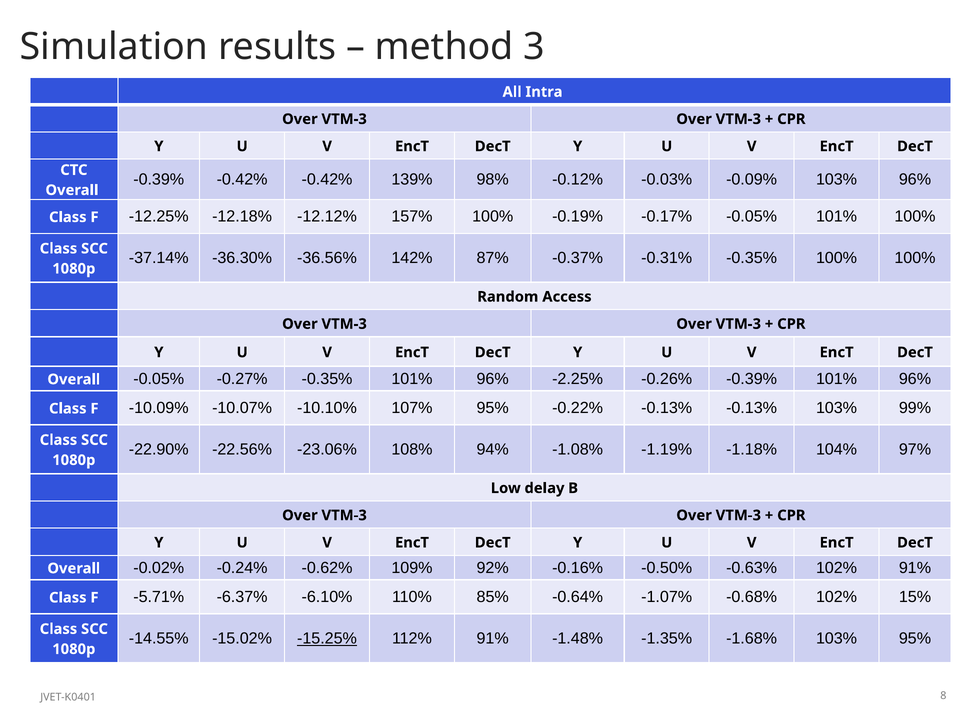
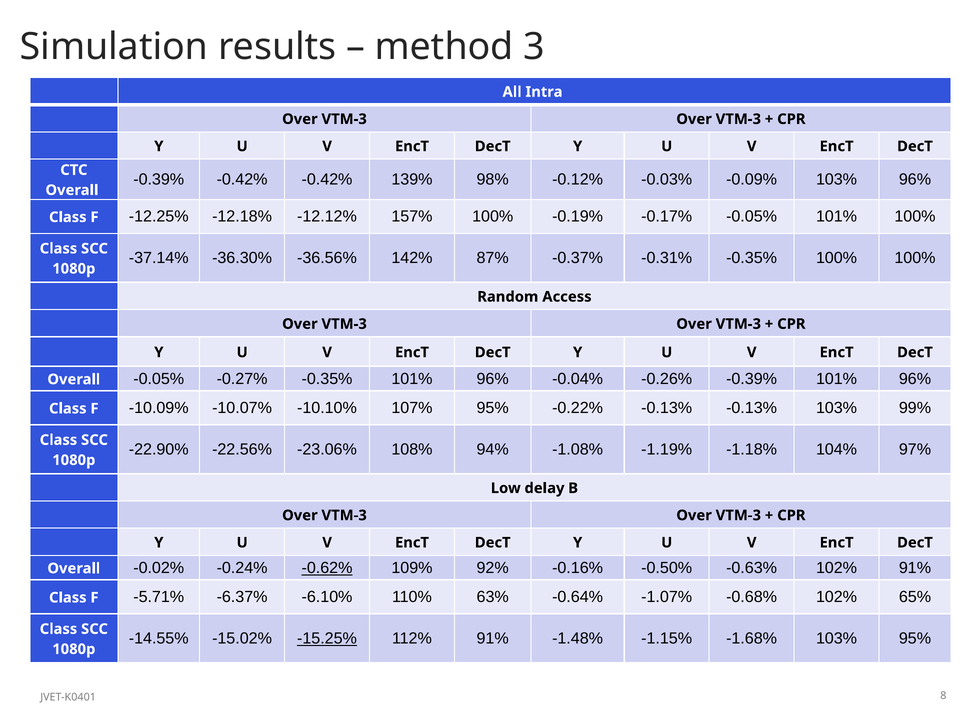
-2.25%: -2.25% -> -0.04% (578, 379)
-0.62% underline: none -> present (327, 568)
85%: 85% -> 63% (493, 597)
15%: 15% -> 65% (915, 597)
-1.35%: -1.35% -> -1.15% (667, 639)
